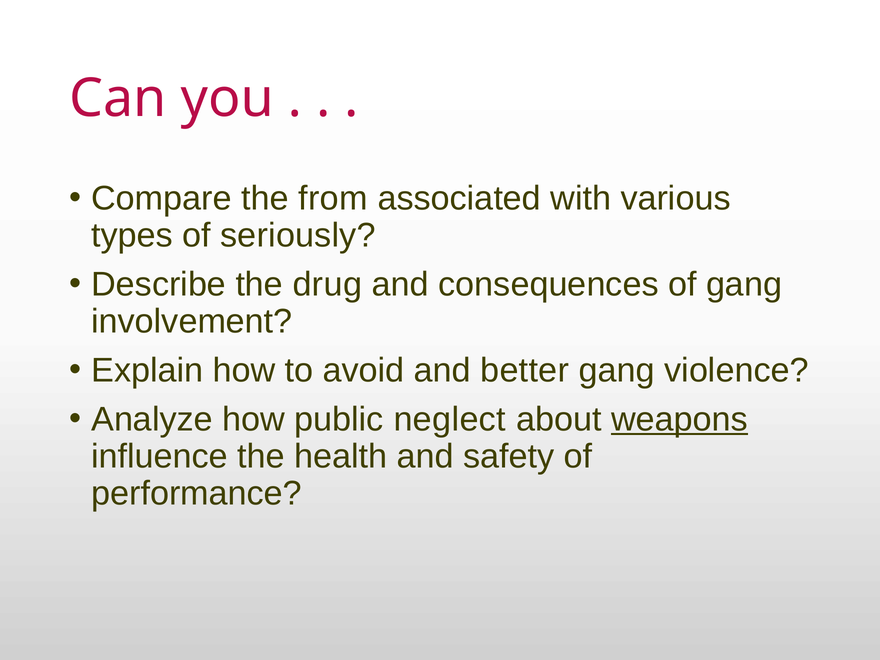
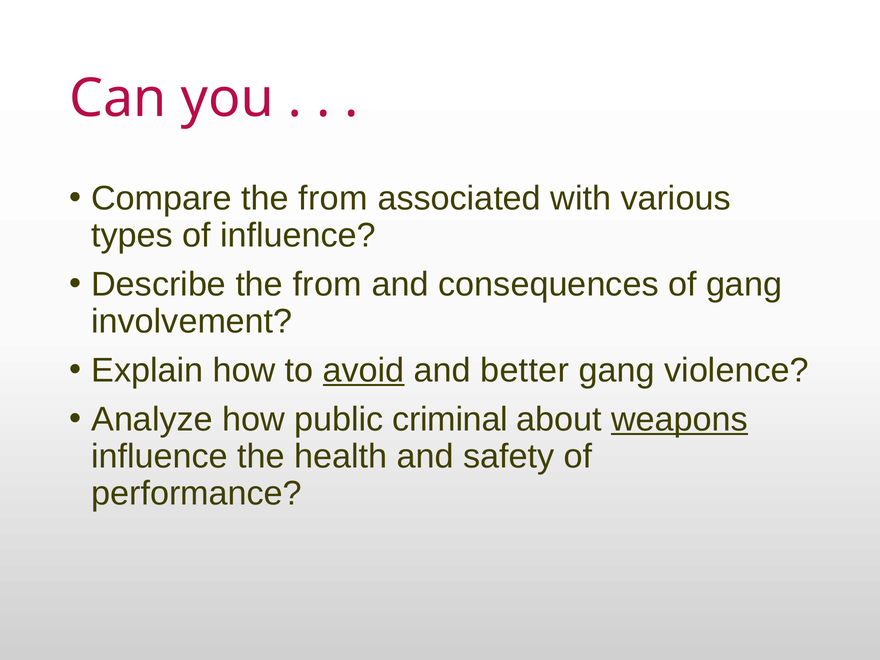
of seriously: seriously -> influence (298, 235)
Describe the drug: drug -> from (327, 284)
avoid underline: none -> present (364, 370)
neglect: neglect -> criminal (450, 419)
